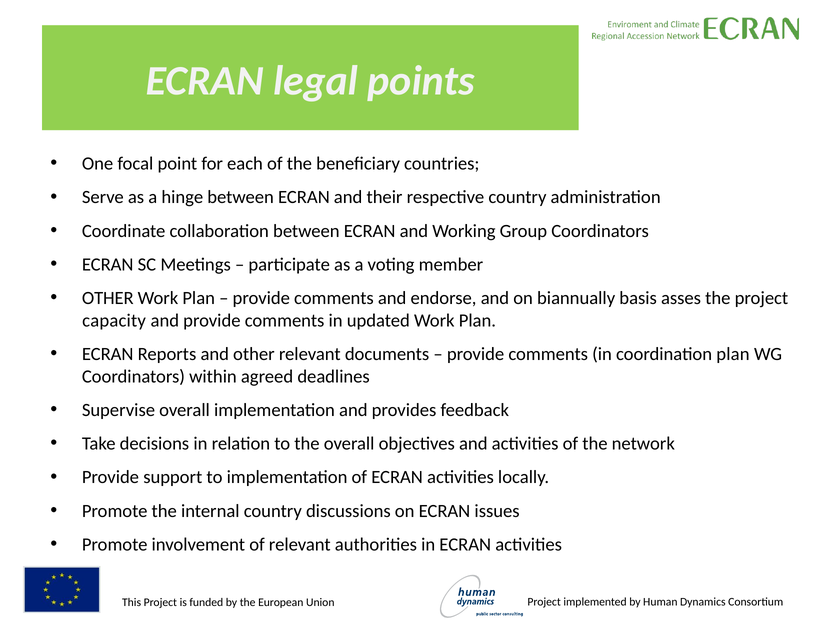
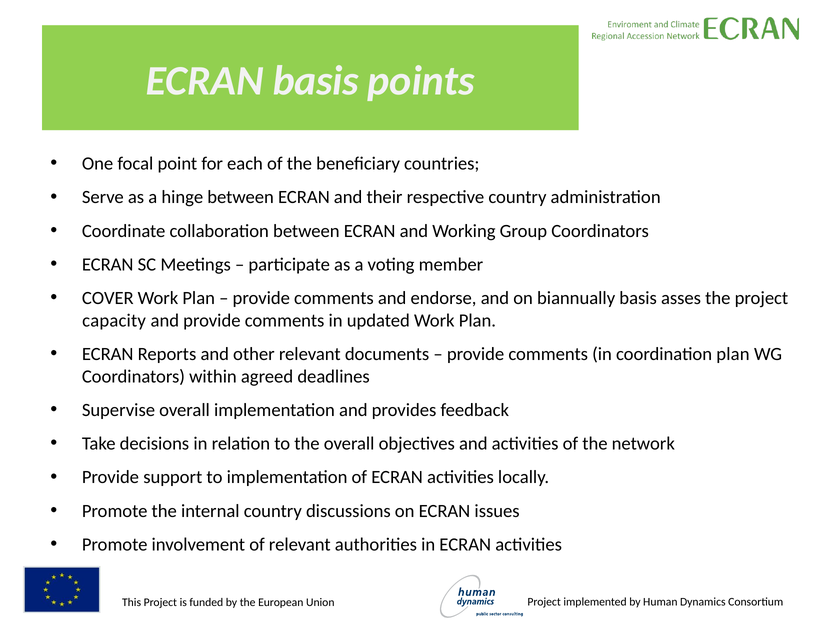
ECRAN legal: legal -> basis (316, 81)
OTHER: OTHER -> COVER (108, 298)
